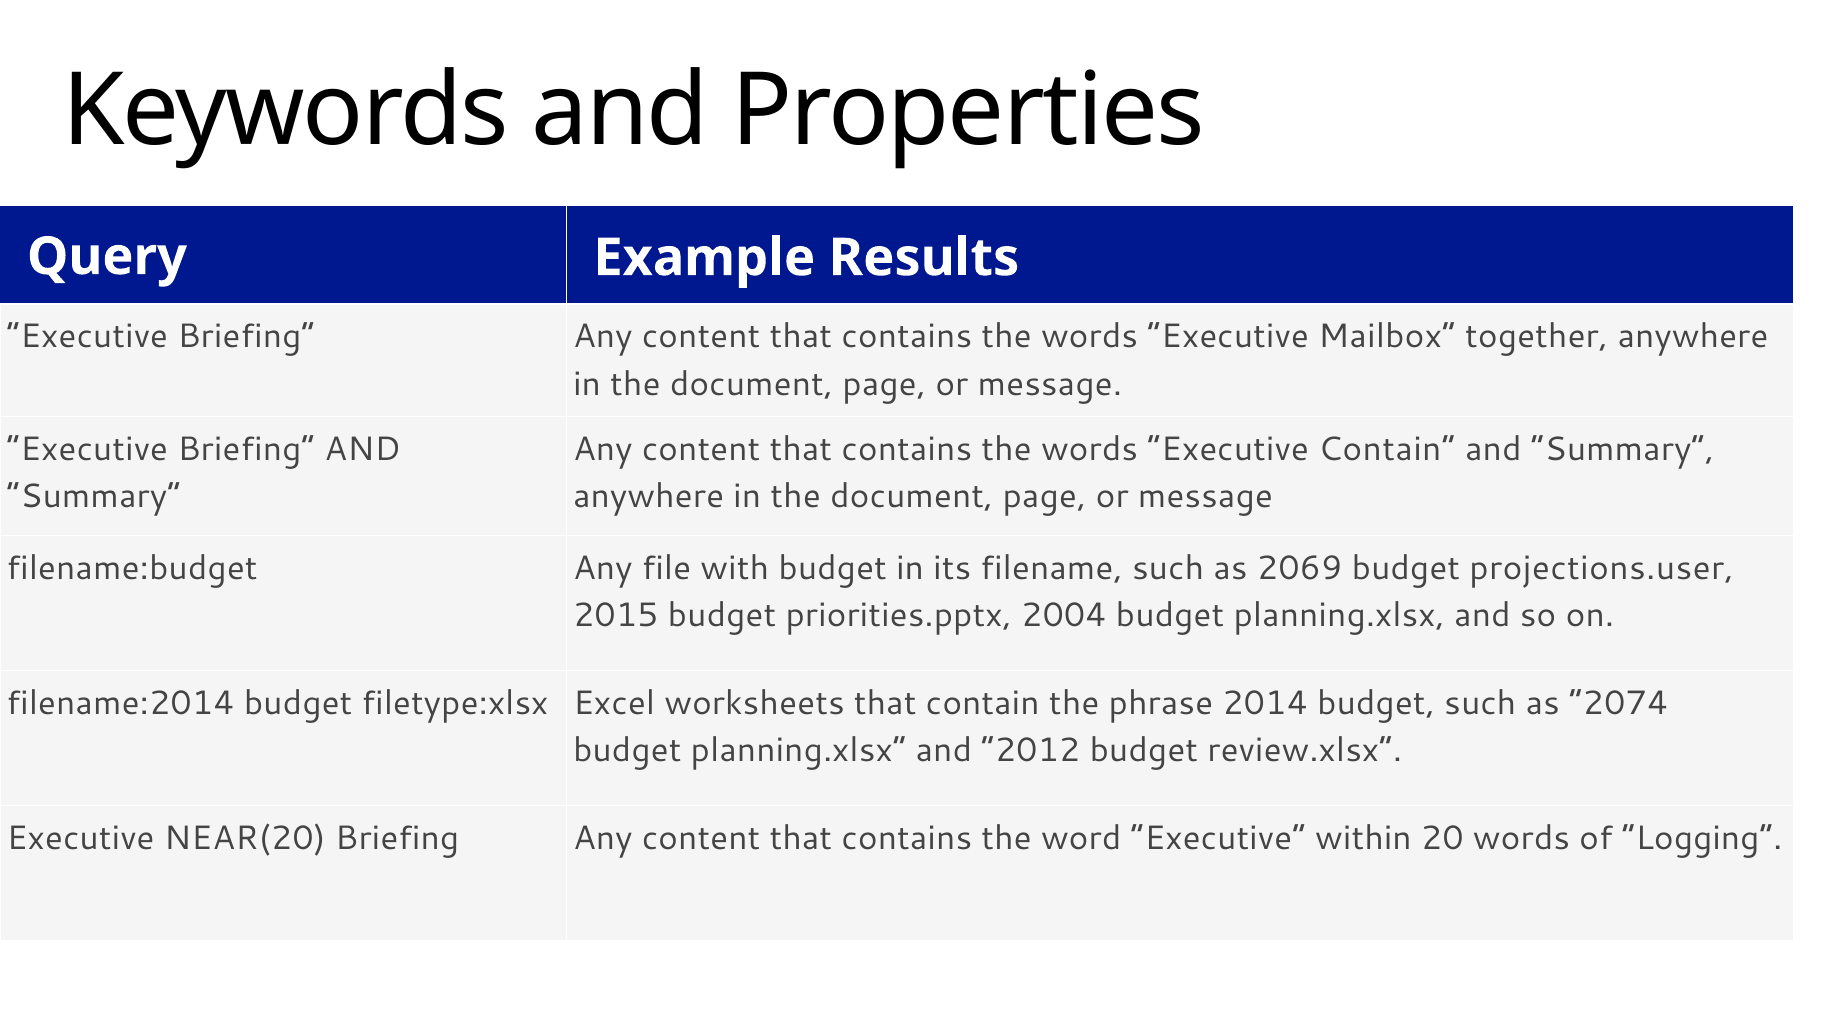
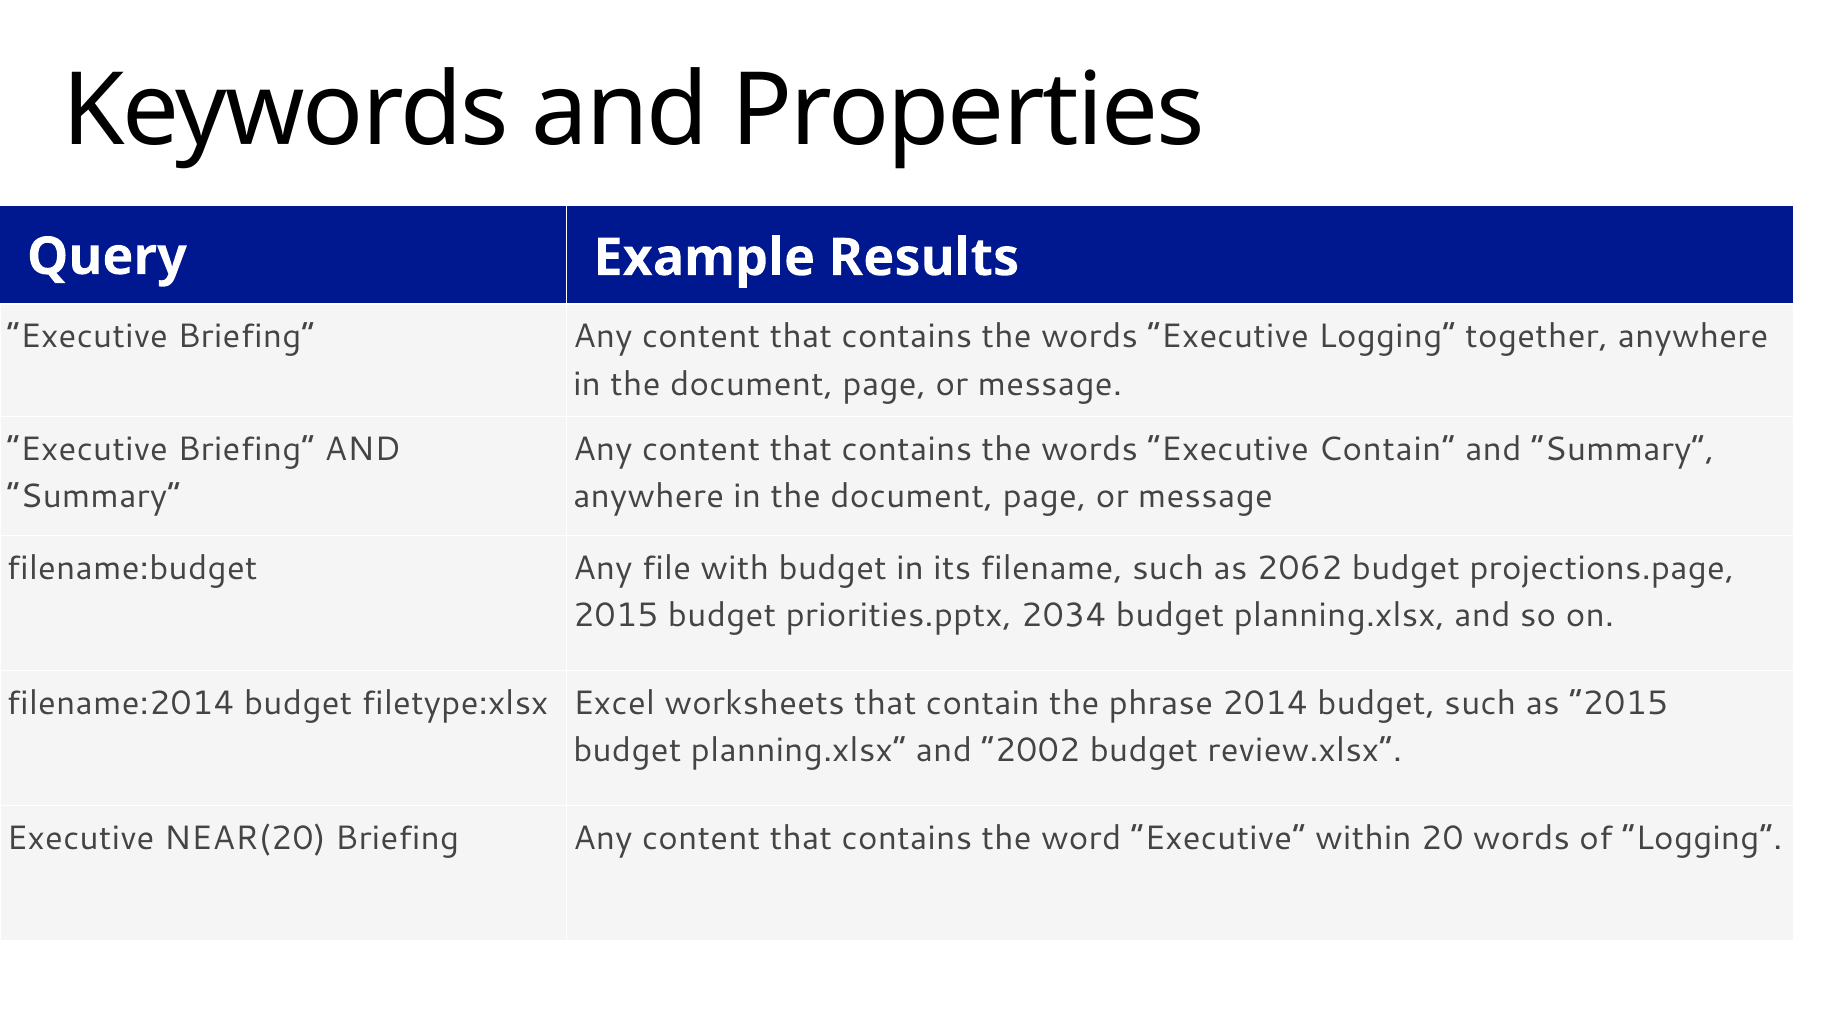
Mailbox: Mailbox -> Logging (1387, 336)
2069: 2069 -> 2062 (1300, 568)
projections.user: projections.user -> projections.page (1602, 568)
2004: 2004 -> 2034 (1064, 615)
as 2074: 2074 -> 2015 (1619, 703)
2012: 2012 -> 2002 (1031, 750)
